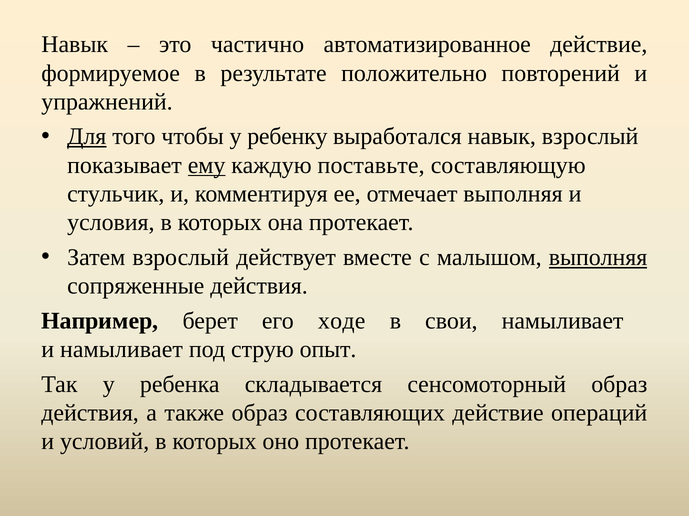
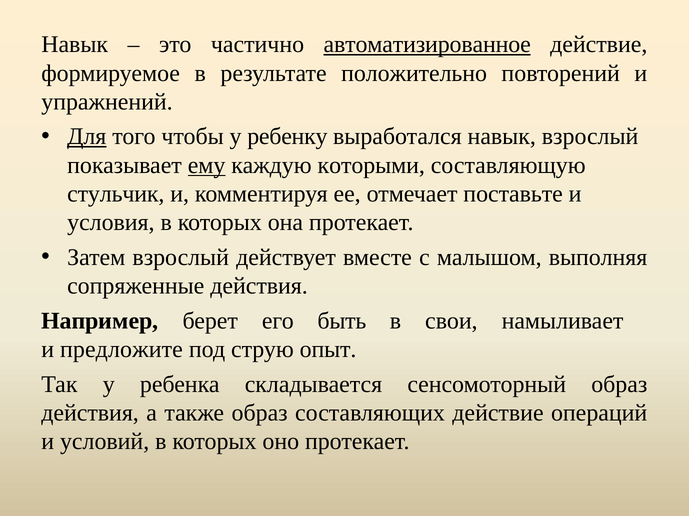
автоматизированное underline: none -> present (427, 45)
поставьте: поставьте -> которыми (371, 165)
отмечает выполняя: выполняя -> поставьте (513, 194)
выполняя underline: present -> none (598, 258)
ходе: ходе -> быть (342, 321)
и намыливает: намыливает -> предложите (121, 350)
